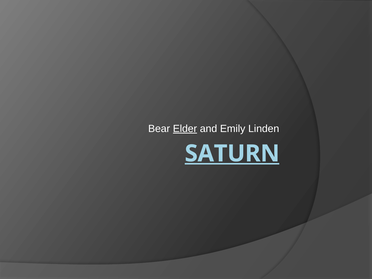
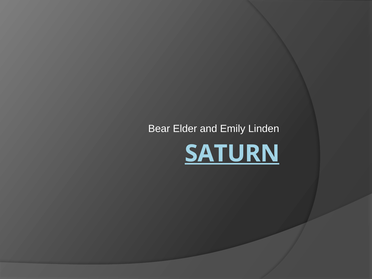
Elder underline: present -> none (185, 129)
